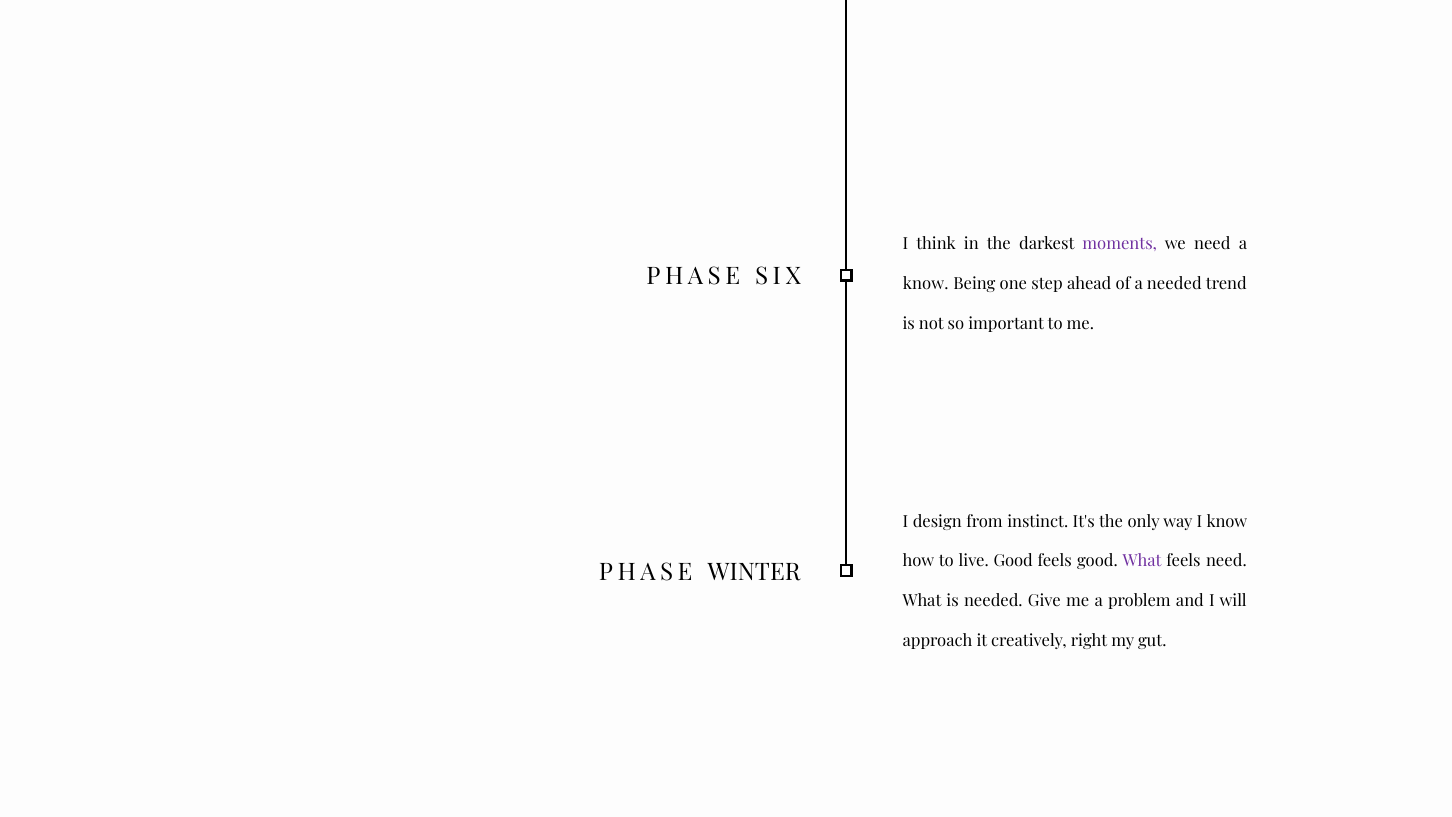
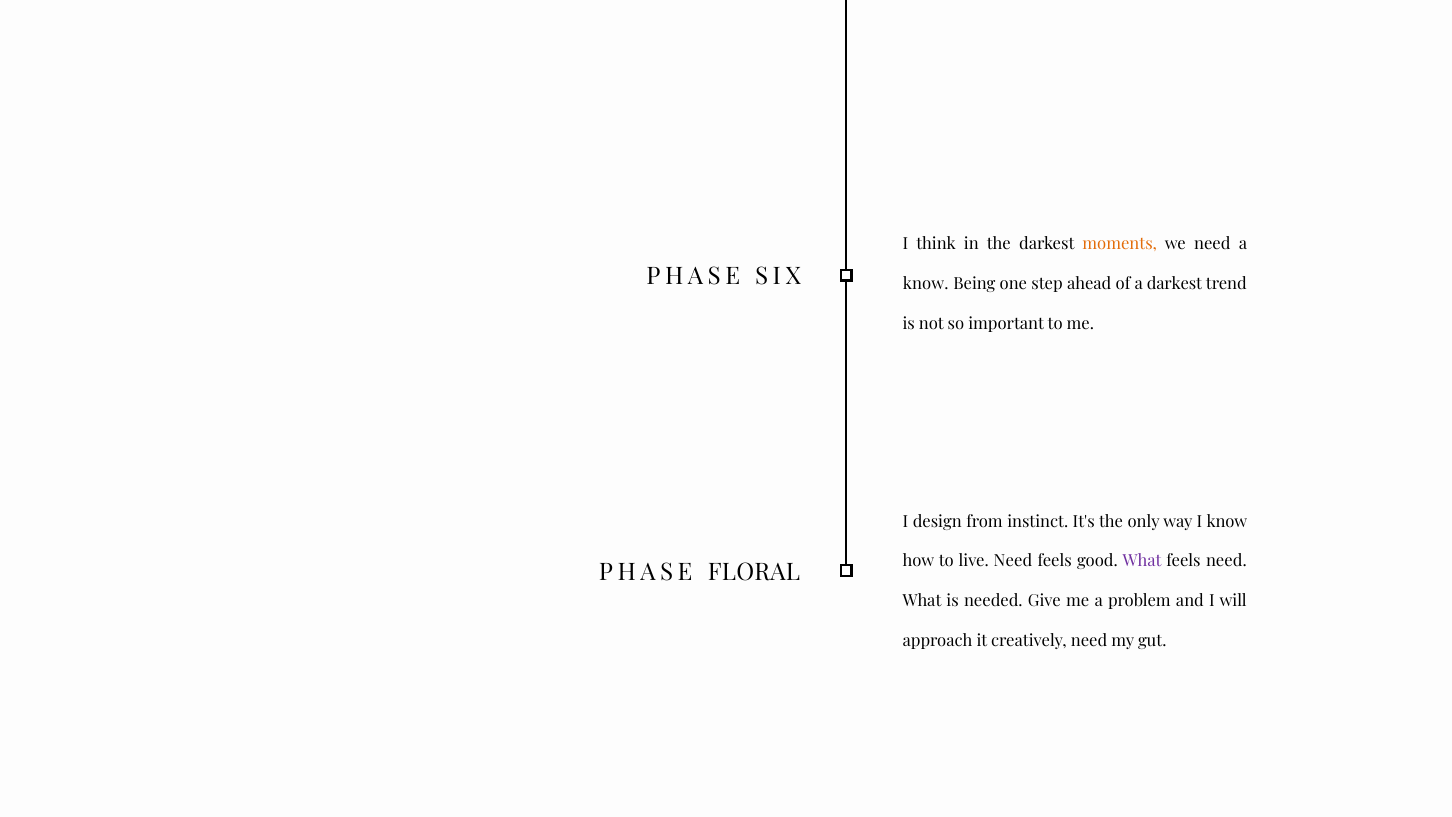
moments colour: purple -> orange (1120, 244)
a needed: needed -> darkest (1174, 284)
live Good: Good -> Need (1013, 561)
WINTER: WINTER -> FLORAL (754, 572)
creatively right: right -> need (1089, 641)
